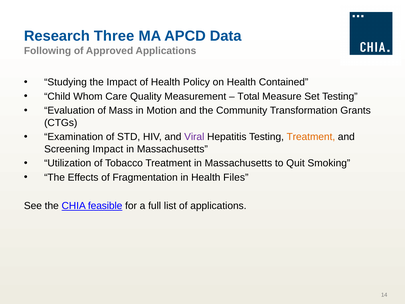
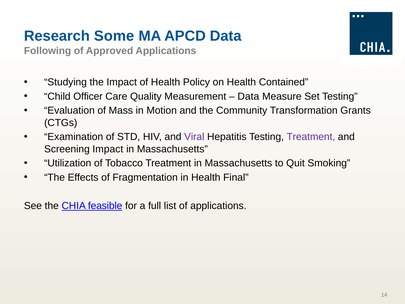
Three: Three -> Some (114, 36)
Whom: Whom -> Officer (88, 96)
Total: Total -> Data (248, 96)
Treatment colour: orange -> purple (311, 137)
Files: Files -> Final (236, 177)
